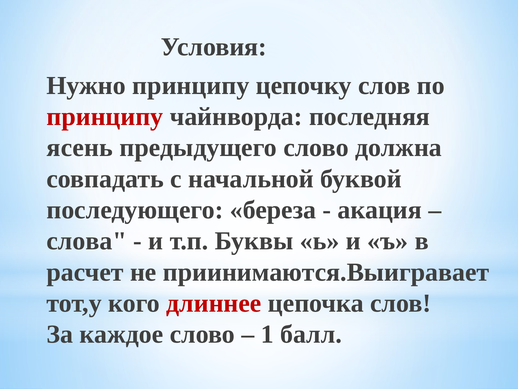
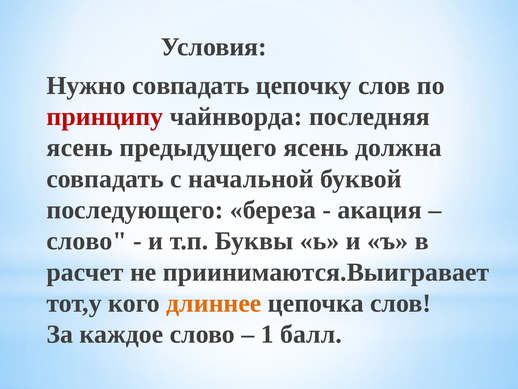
Нужно принципу: принципу -> совпадать (191, 85)
предыдущего слово: слово -> ясень (316, 148)
слова: слова -> слово (87, 241)
длиннее colour: red -> orange (214, 303)
